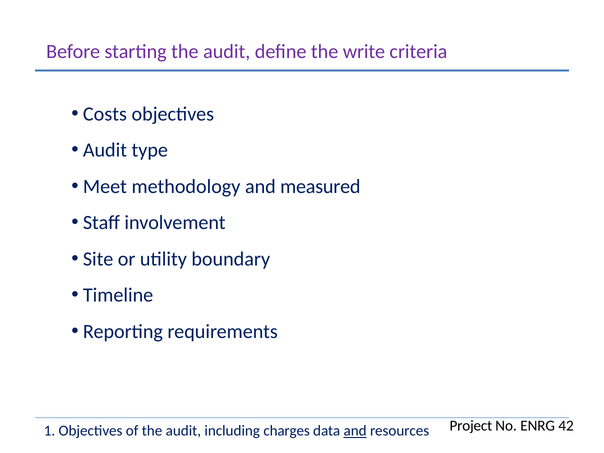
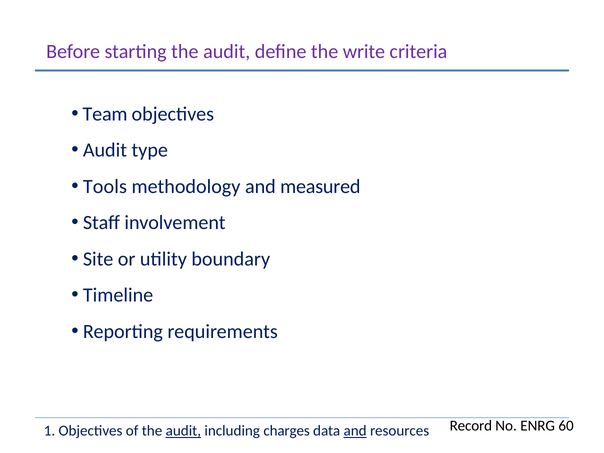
Costs: Costs -> Team (105, 114)
Meet: Meet -> Tools (105, 187)
Project: Project -> Record (471, 426)
42: 42 -> 60 (566, 426)
audit underline: none -> present (183, 431)
